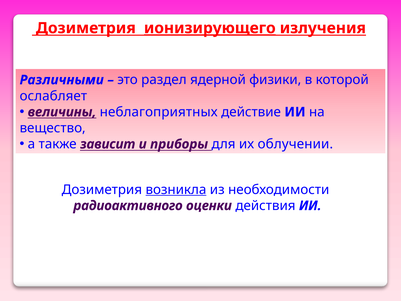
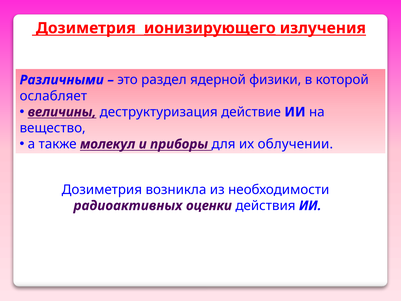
неблагоприятных: неблагоприятных -> деструктуризация (159, 112)
зависит: зависит -> молекул (108, 144)
возникла underline: present -> none (176, 189)
радиоактивного: радиоактивного -> радиоактивных (128, 206)
